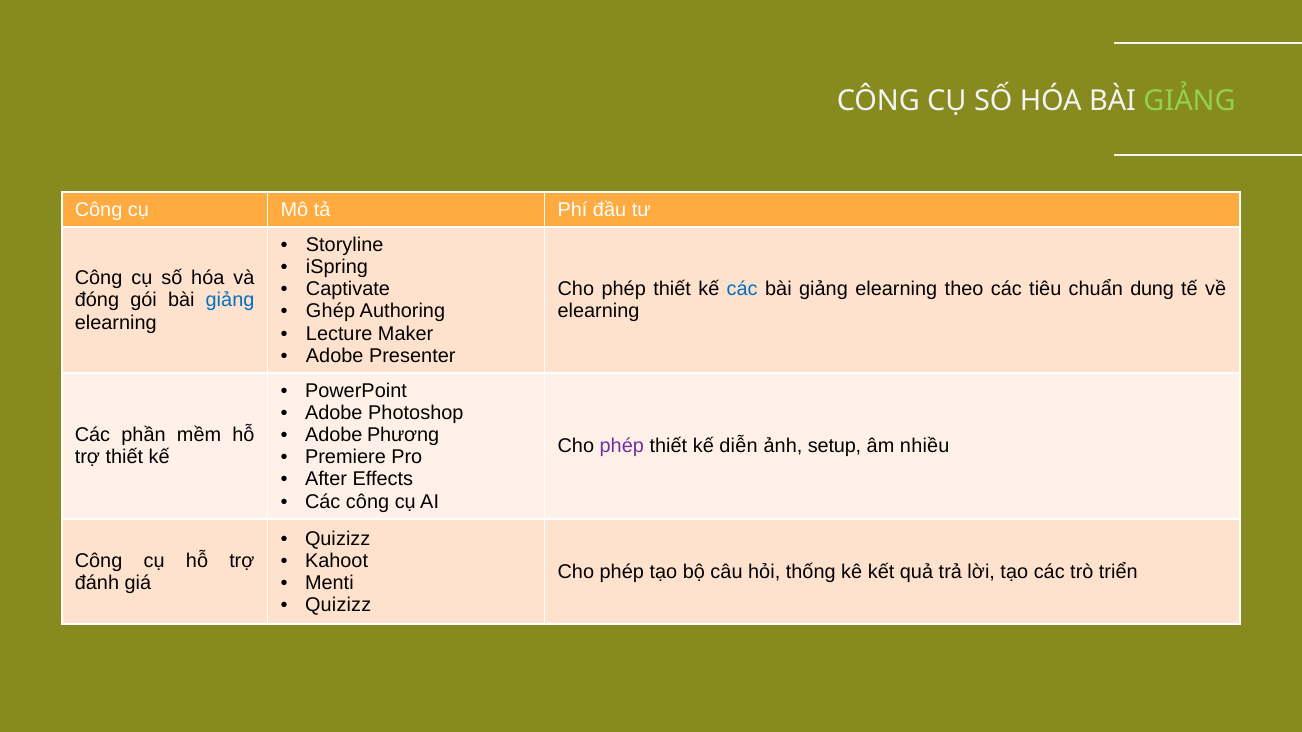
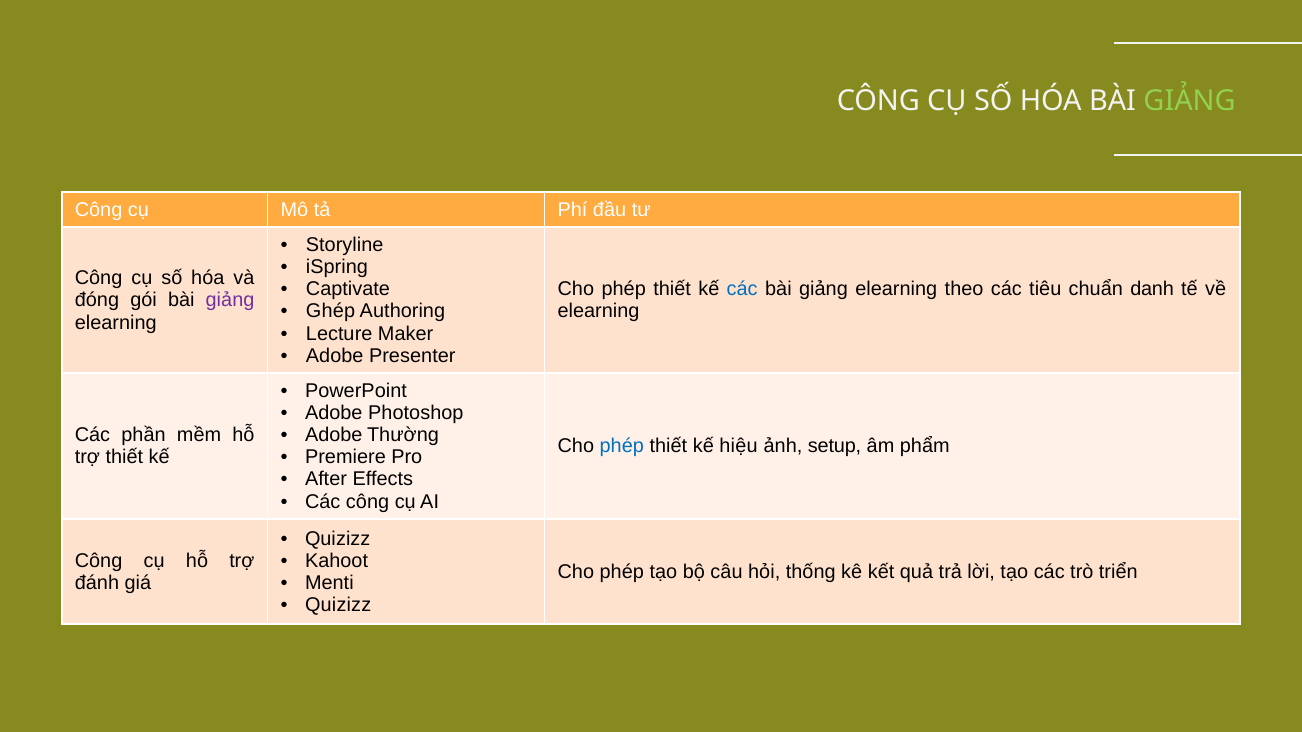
dung: dung -> danh (1152, 289)
giảng colour: blue -> purple (230, 301)
Phương: Phương -> Thường (403, 435)
phép colour: purple -> blue (622, 446)
diễn: diễn -> hiệu (739, 446)
nhiều: nhiều -> phẩm (925, 446)
